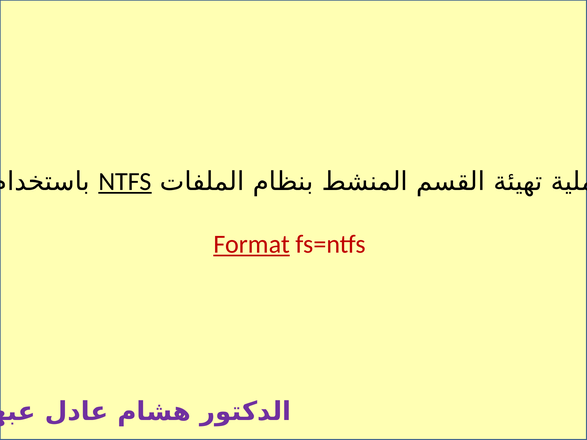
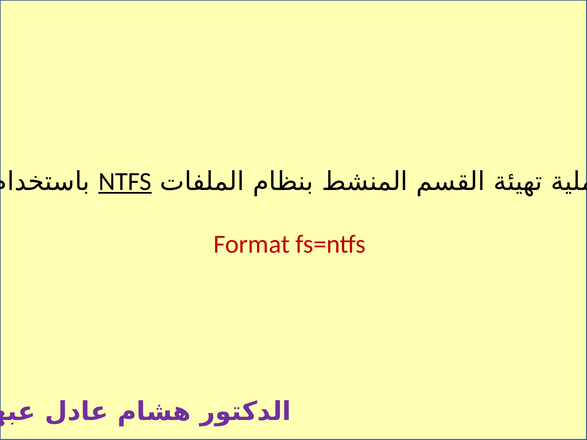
Format underline: present -> none (252, 244)
